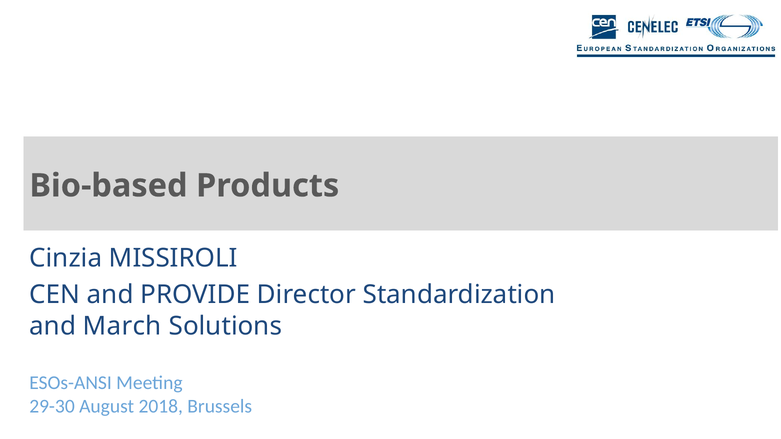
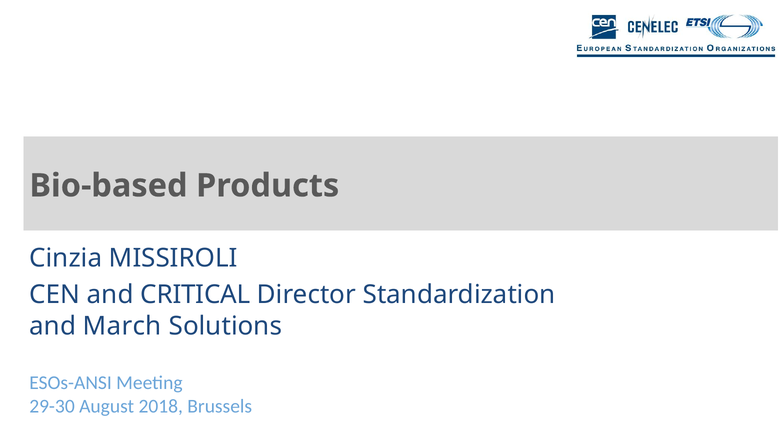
PROVIDE: PROVIDE -> CRITICAL (195, 295)
